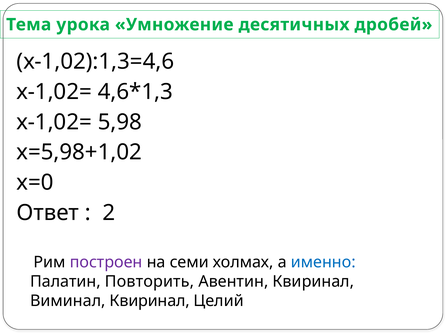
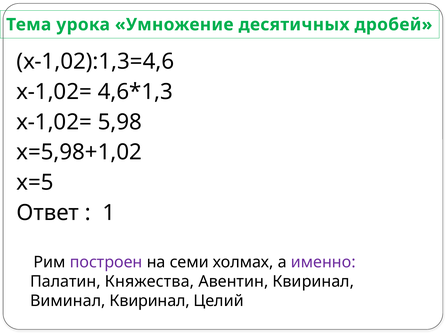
х=0: х=0 -> х=5 (35, 183)
2: 2 -> 1 (109, 213)
именно colour: blue -> purple (323, 262)
Повторить: Повторить -> Княжества (150, 282)
